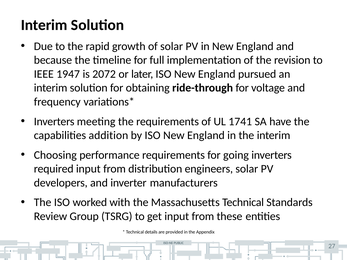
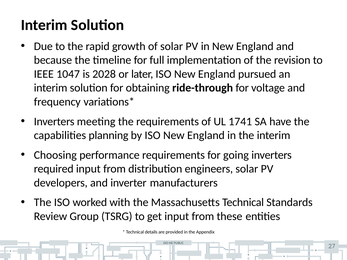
1947: 1947 -> 1047 (68, 74)
2072: 2072 -> 2028 (104, 74)
addition: addition -> planning (109, 136)
